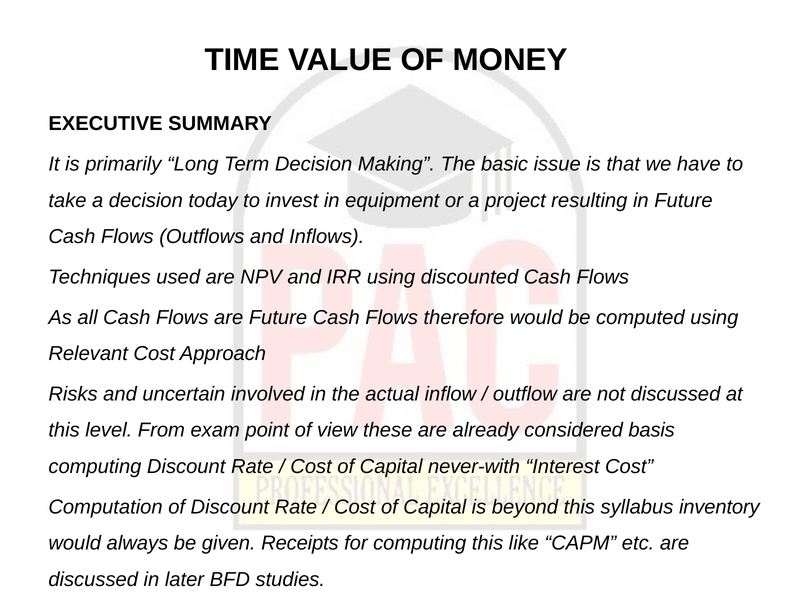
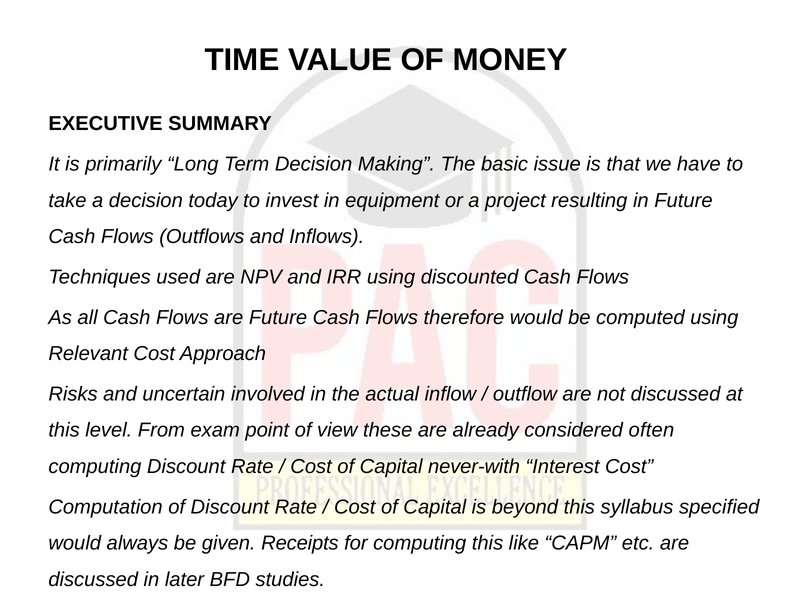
basis: basis -> often (651, 430)
inventory: inventory -> specified (719, 507)
